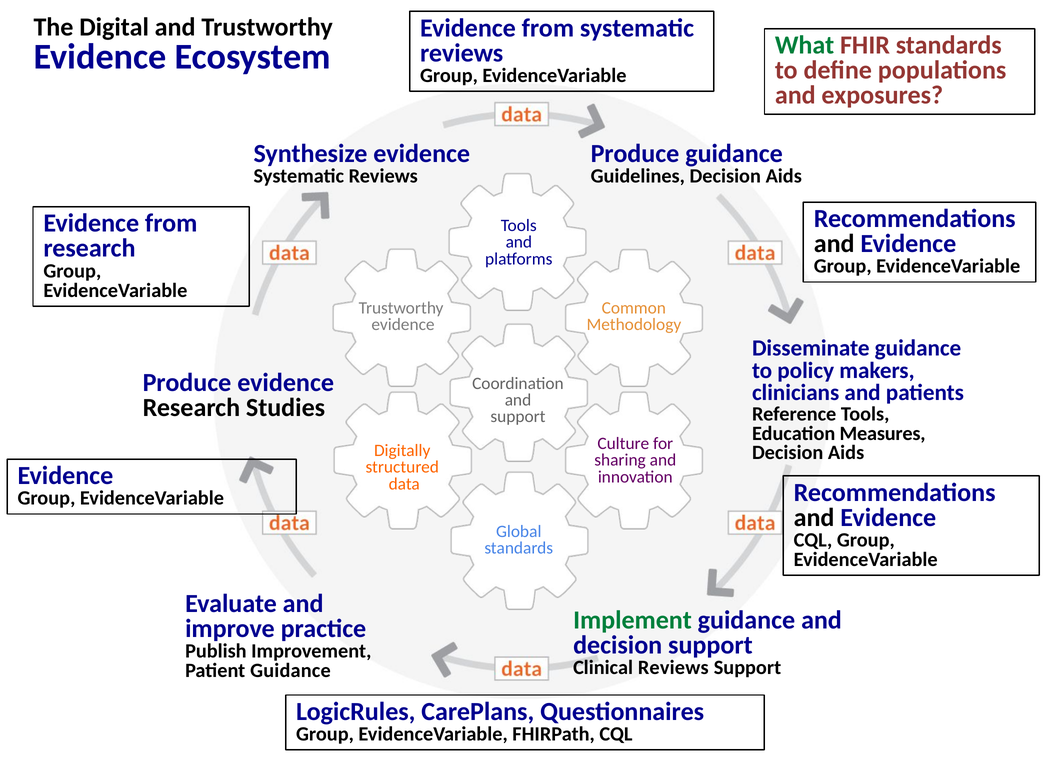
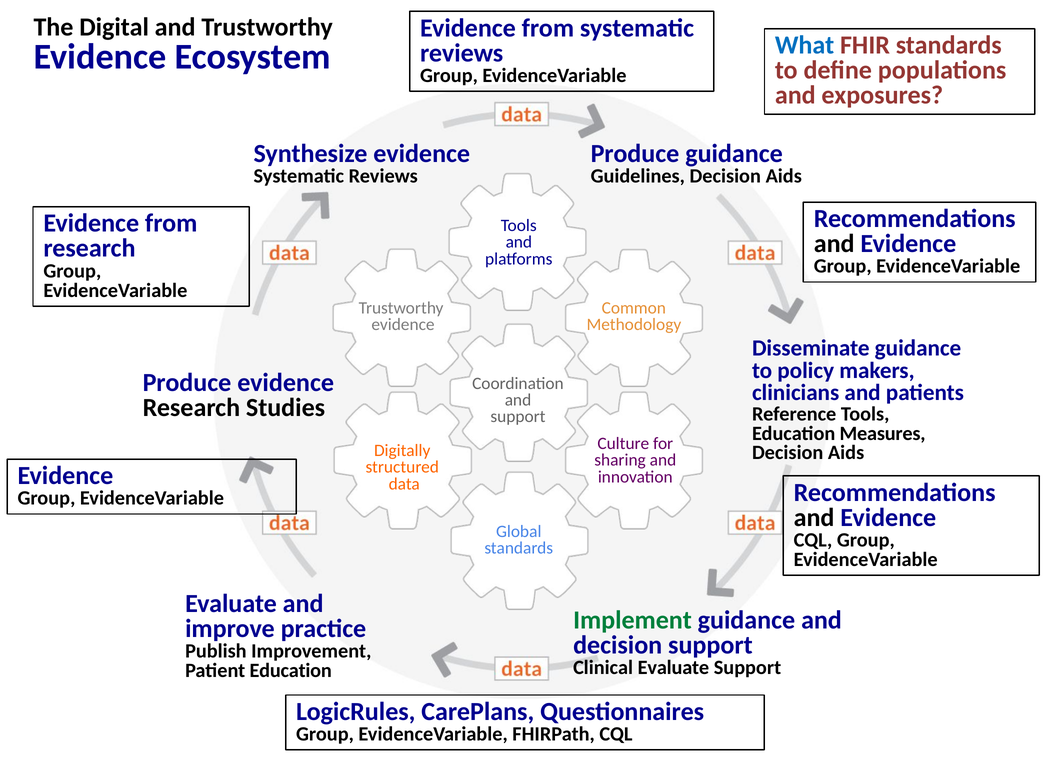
What colour: green -> blue (805, 45)
Clinical Reviews: Reviews -> Evaluate (673, 668)
Patient Guidance: Guidance -> Education (291, 671)
